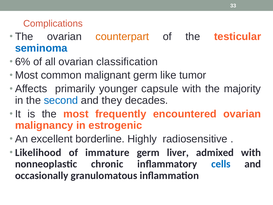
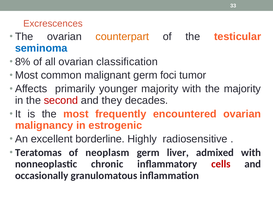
Complications: Complications -> Excrescences (53, 24)
6%: 6% -> 8% (23, 62)
like: like -> foci (168, 75)
younger capsule: capsule -> majority (160, 89)
second colour: blue -> red (61, 100)
Likelihood: Likelihood -> Teratomas (38, 152)
immature: immature -> neoplasm (107, 152)
cells colour: blue -> red (221, 164)
